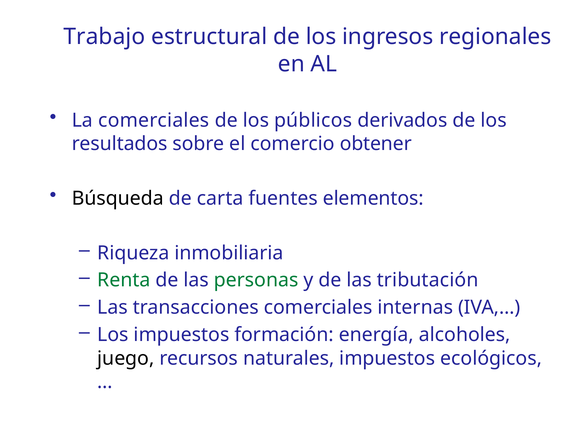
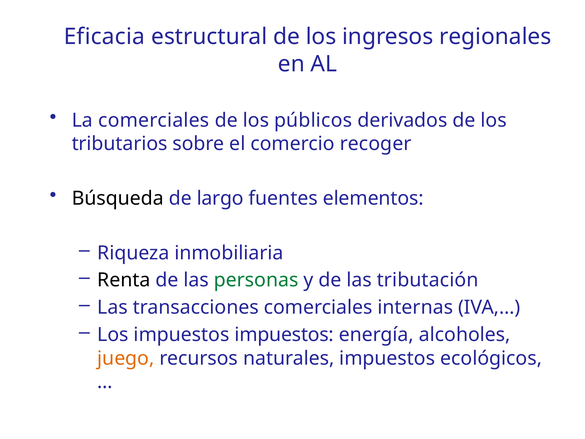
Trabajo: Trabajo -> Eficacia (104, 37)
resultados: resultados -> tributarios (120, 144)
obtener: obtener -> recoger (376, 144)
carta: carta -> largo (220, 198)
Renta colour: green -> black (124, 280)
impuestos formación: formación -> impuestos (284, 335)
juego colour: black -> orange (126, 358)
